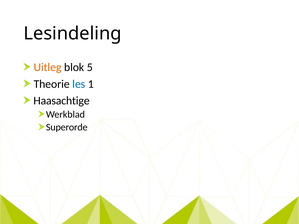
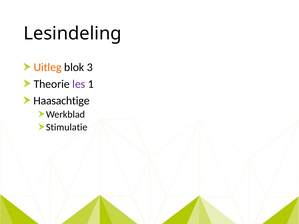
5: 5 -> 3 (90, 67)
les colour: blue -> purple (79, 84)
Superorde: Superorde -> Stimulatie (67, 127)
